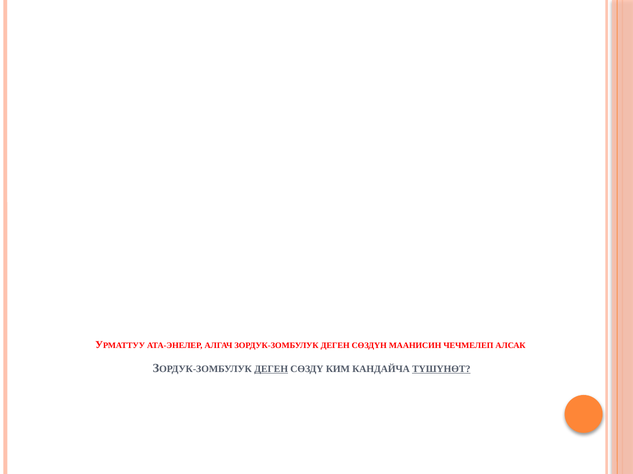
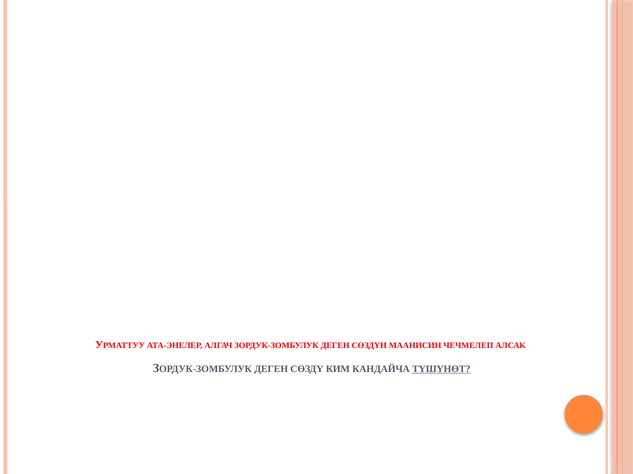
ДЕГЕН underline: present -> none (271, 370)
